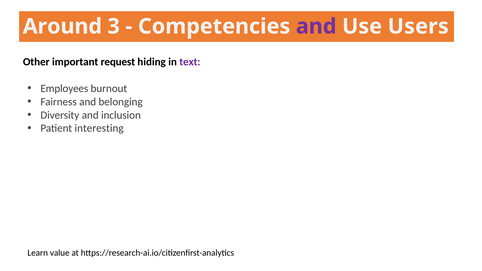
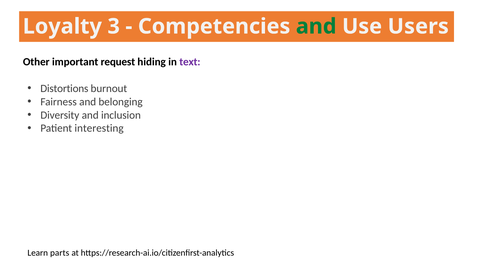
Around: Around -> Loyalty (62, 26)
and colour: purple -> green (316, 26)
Employees: Employees -> Distortions (64, 89)
value: value -> parts (60, 253)
